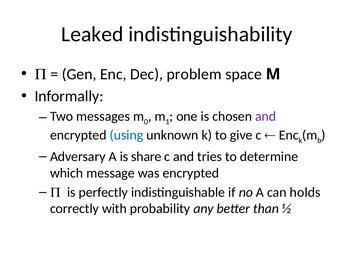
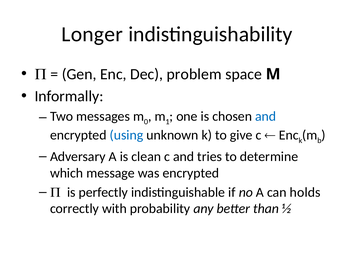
Leaked: Leaked -> Longer (92, 34)
and colour: purple -> blue (266, 117)
share: share -> clean (146, 157)
